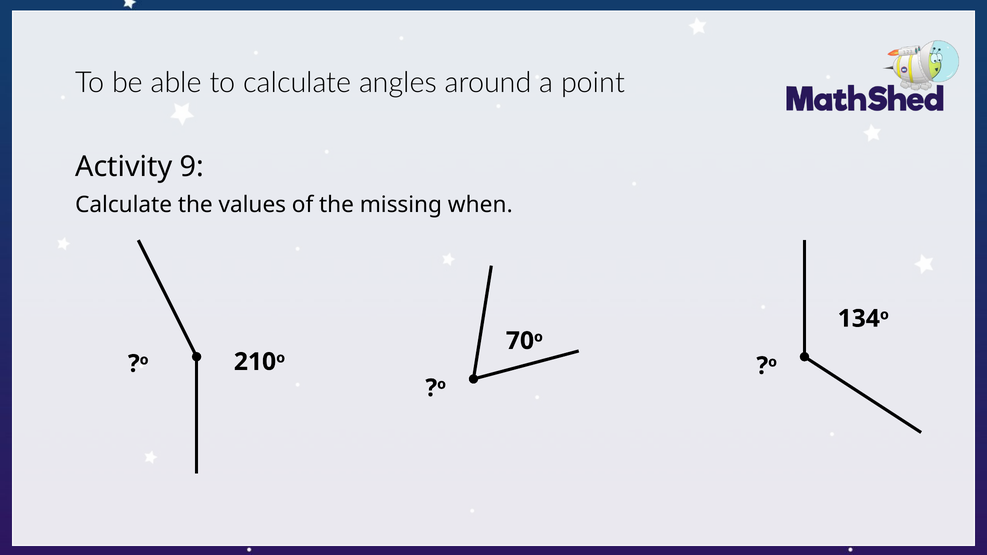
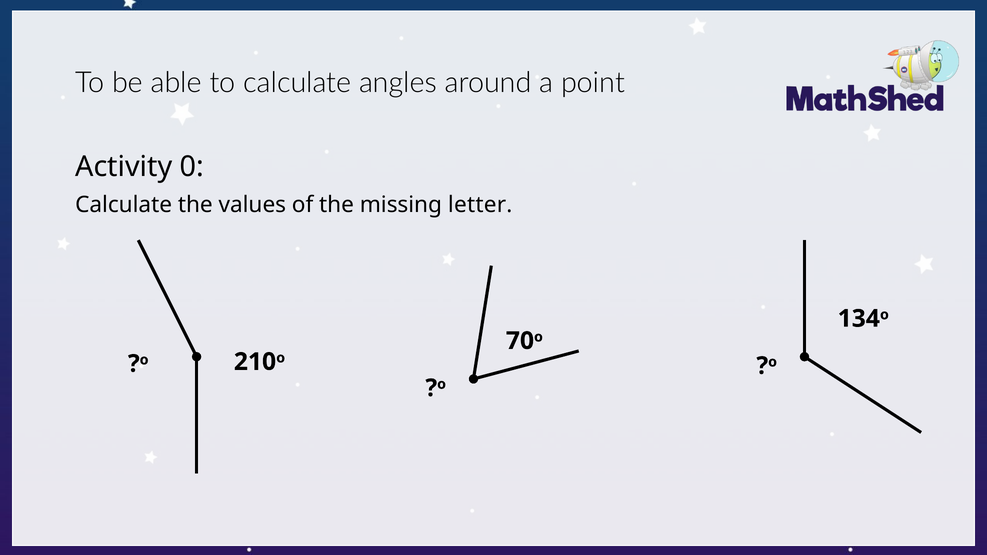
9: 9 -> 0 (192, 167)
when: when -> letter (480, 205)
